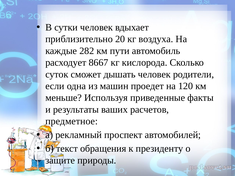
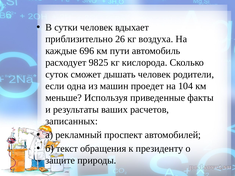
20: 20 -> 26 (120, 39)
282: 282 -> 696 (87, 51)
8667: 8667 -> 9825 (99, 63)
120: 120 -> 104 (186, 86)
предметное: предметное -> записанных (72, 121)
